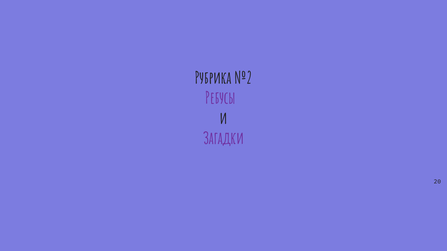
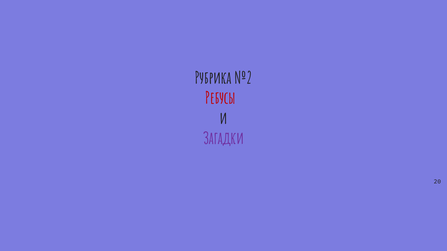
Ребусы colour: purple -> red (220, 99)
